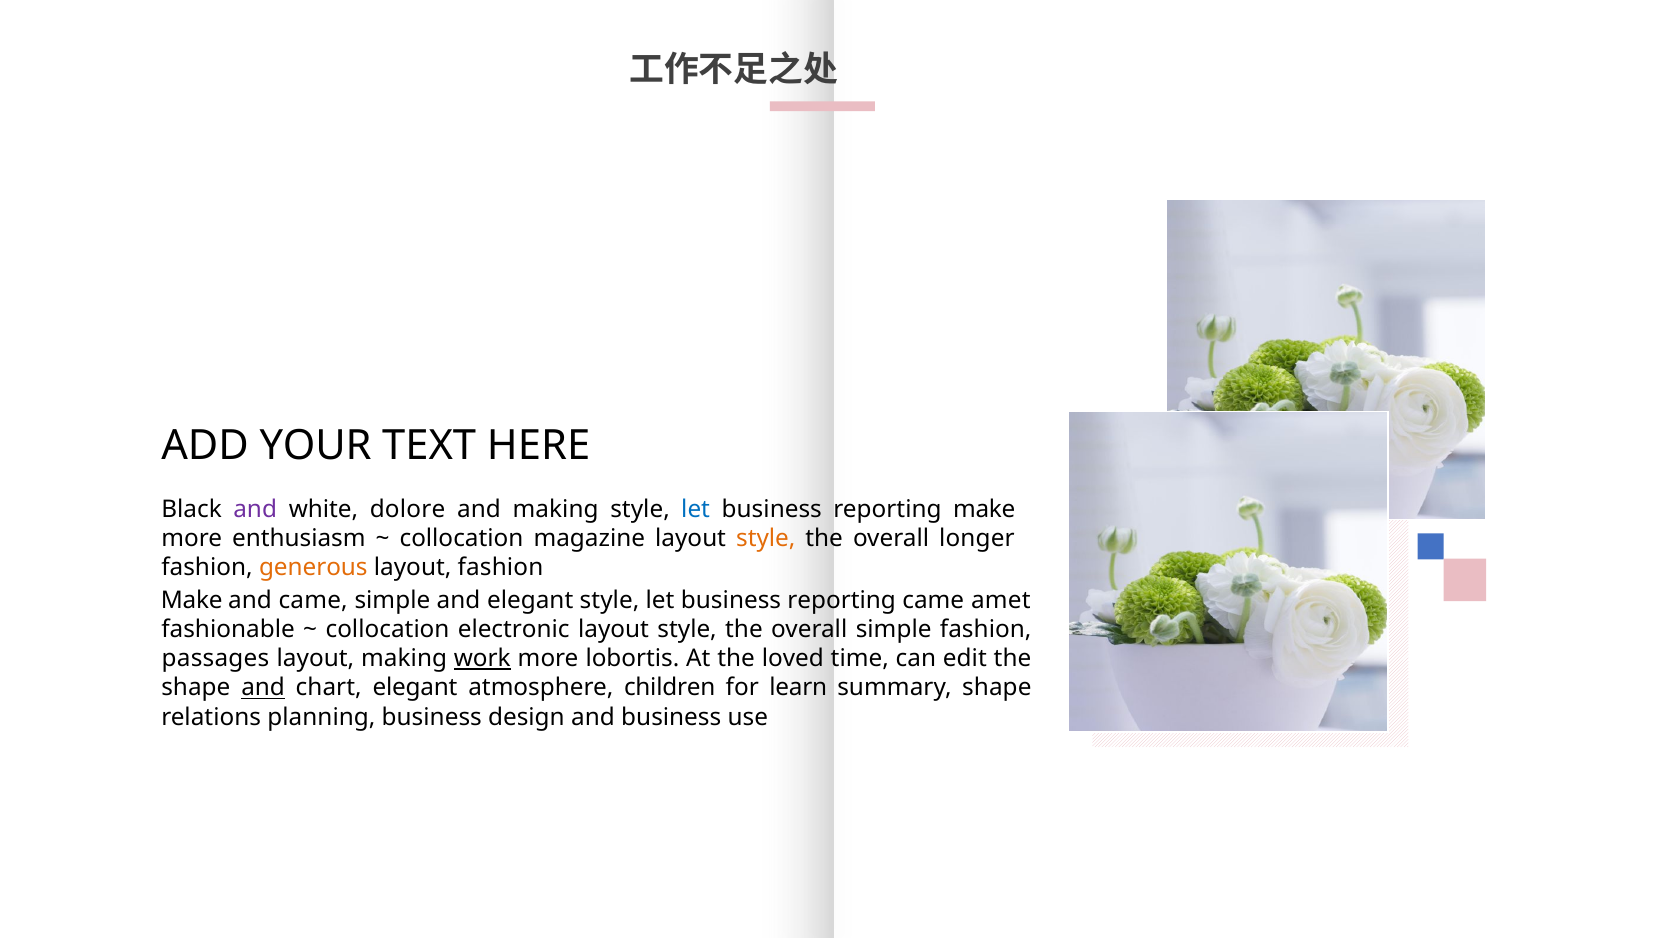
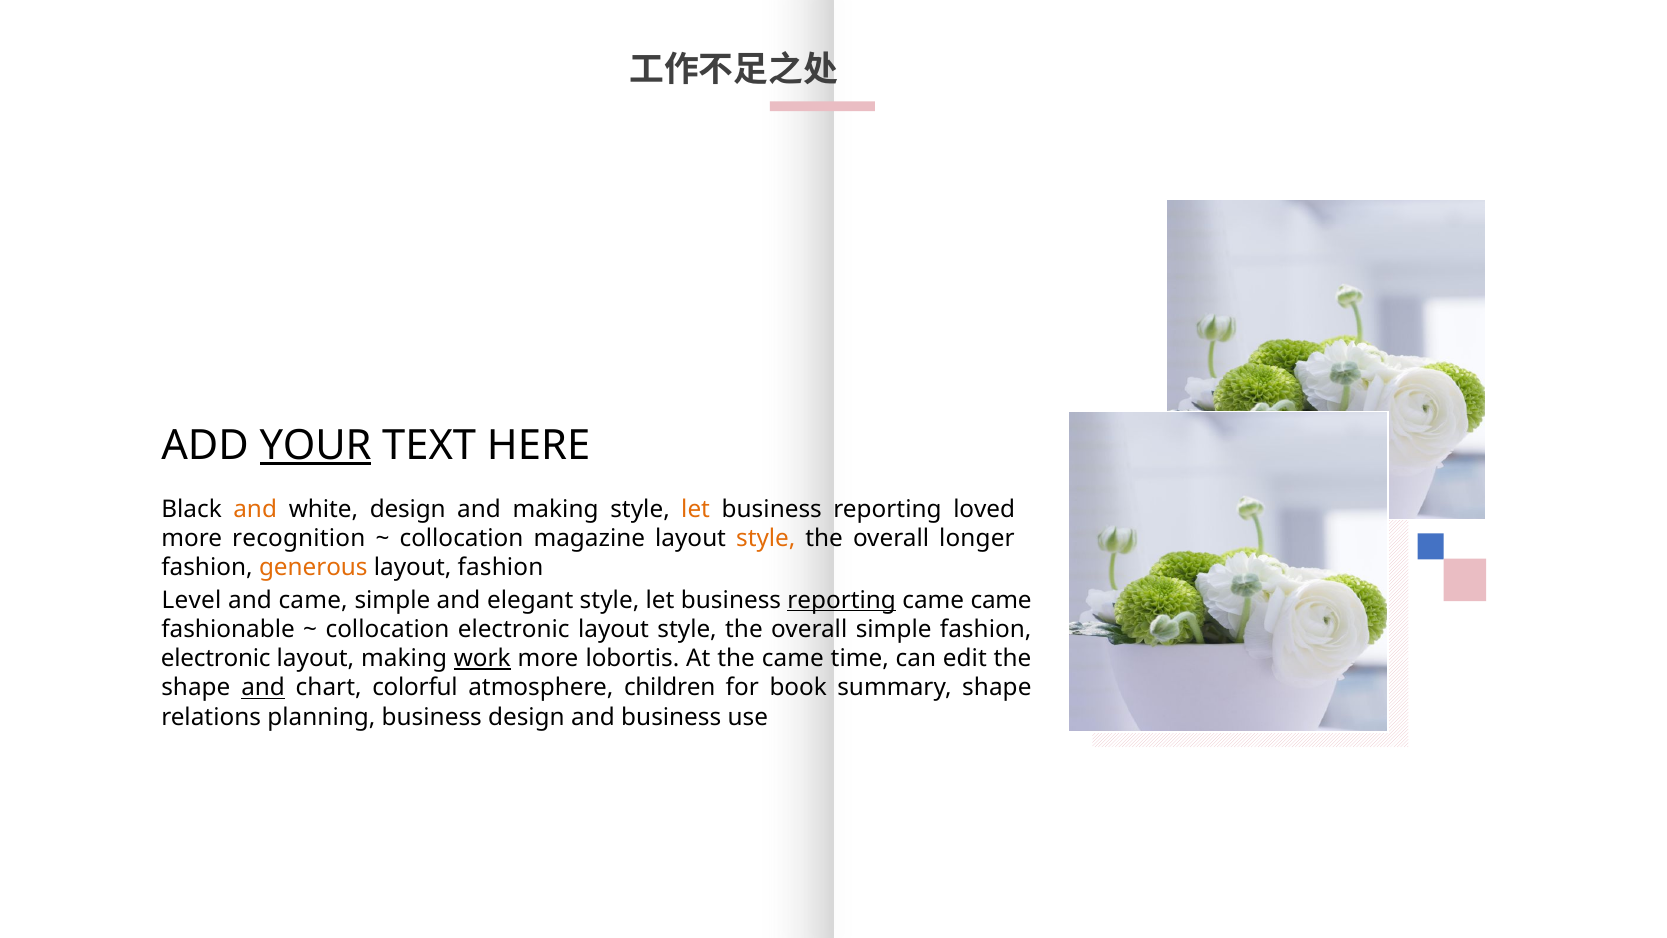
YOUR underline: none -> present (316, 445)
and colour: purple -> orange (255, 509)
white dolore: dolore -> design (408, 509)
let colour: blue -> orange (696, 509)
reporting make: make -> loved (984, 509)
enthusiasm: enthusiasm -> recognition (299, 539)
Make: Make -> Level (191, 600)
reporting underline: none -> present (842, 600)
came amet: amet -> came (1001, 600)
passages: passages -> electronic (216, 658)
the loved: loved -> came (793, 658)
chart elegant: elegant -> colorful (415, 688)
learn: learn -> book (798, 688)
